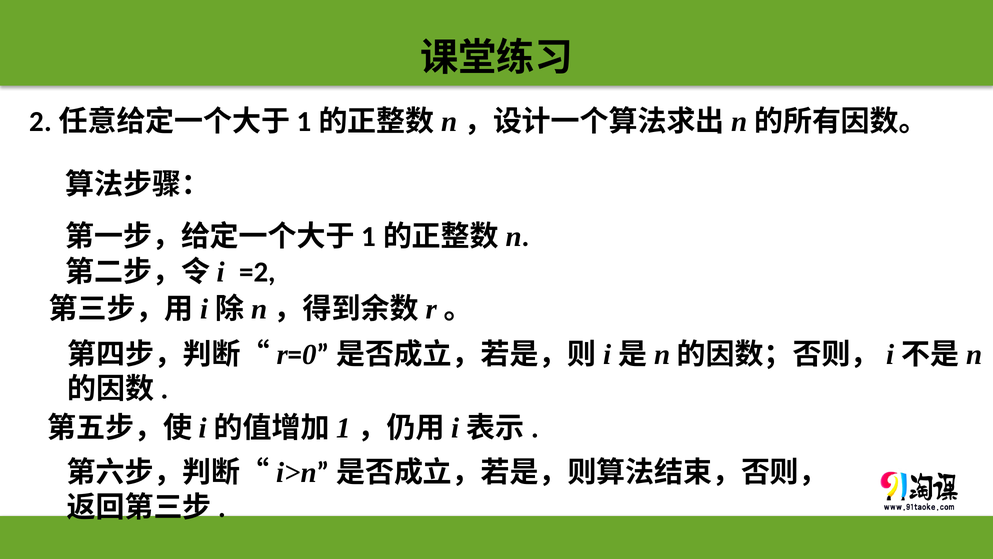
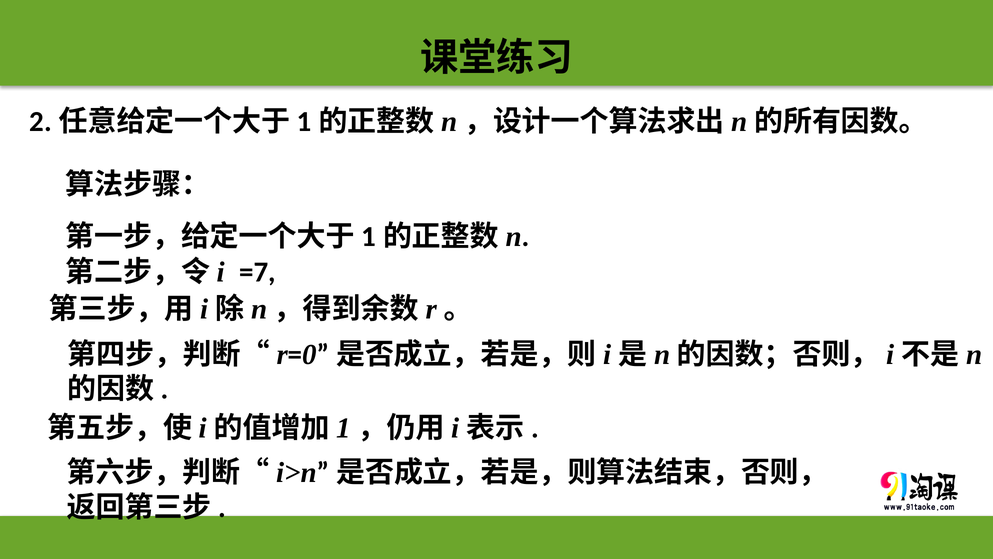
=2: =2 -> =7 (258, 272)
